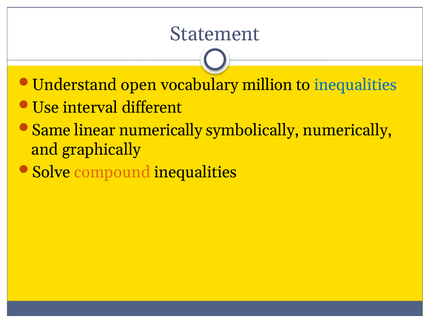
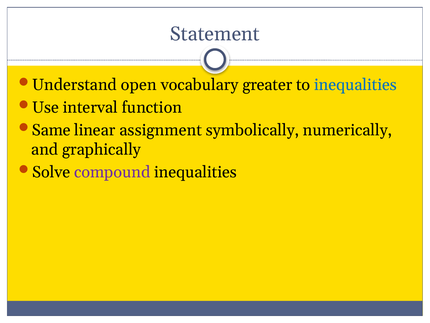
million: million -> greater (267, 85)
different: different -> function (152, 107)
linear numerically: numerically -> assignment (161, 130)
compound colour: orange -> purple (112, 172)
